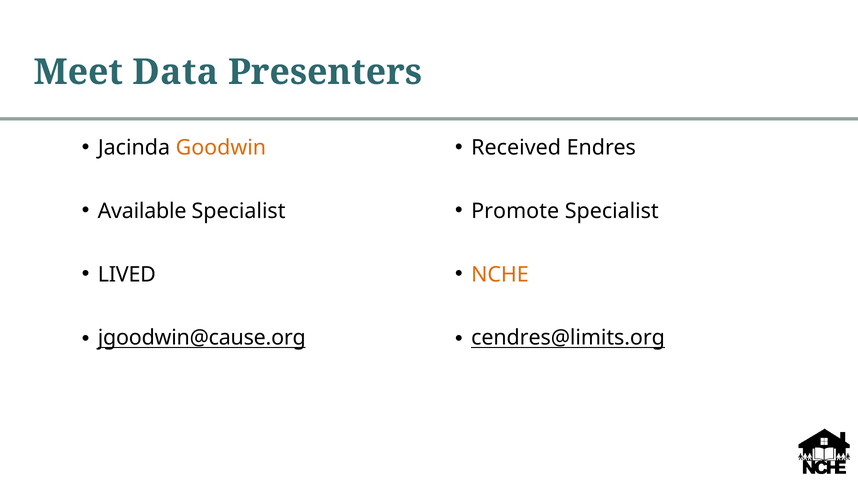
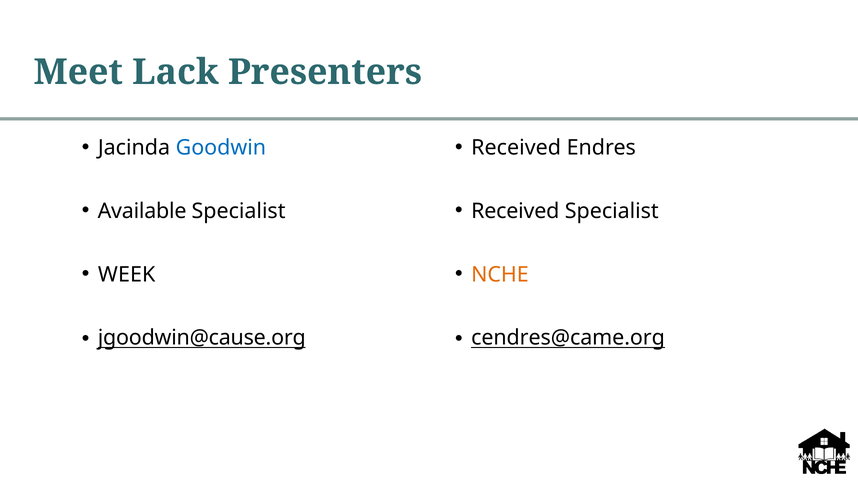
Data: Data -> Lack (175, 72)
Goodwin colour: orange -> blue (221, 148)
Promote: Promote -> Received (515, 211)
LIVED: LIVED -> WEEK (127, 274)
cendres@limits.org: cendres@limits.org -> cendres@came.org (568, 337)
